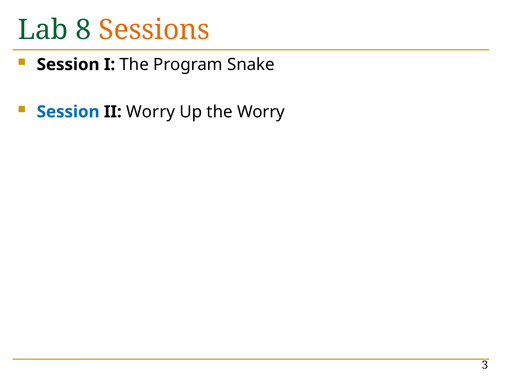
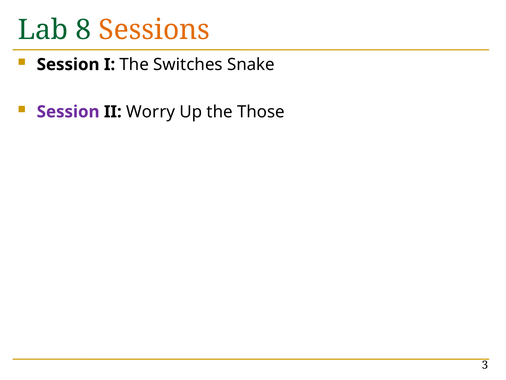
Program: Program -> Switches (188, 64)
Session colour: blue -> purple (68, 112)
the Worry: Worry -> Those (261, 112)
